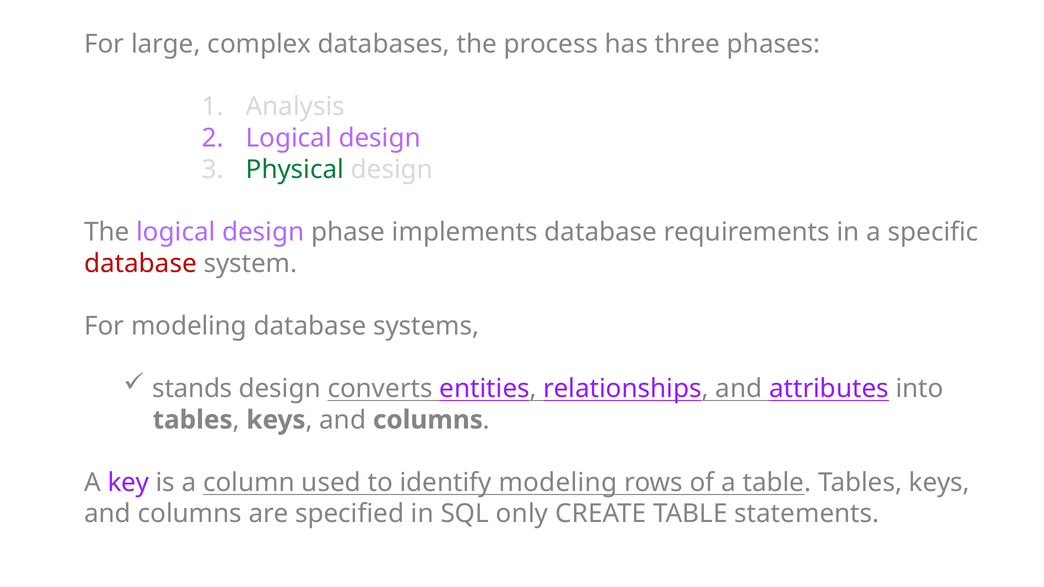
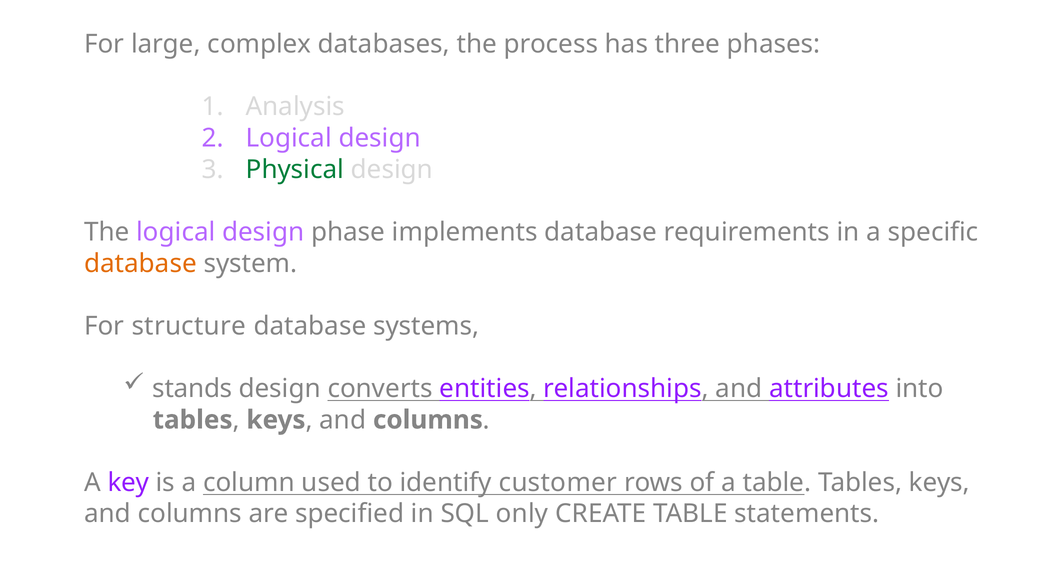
database colour: red -> orange (141, 264)
For modeling: modeling -> structure (189, 326)
identify modeling: modeling -> customer (558, 483)
